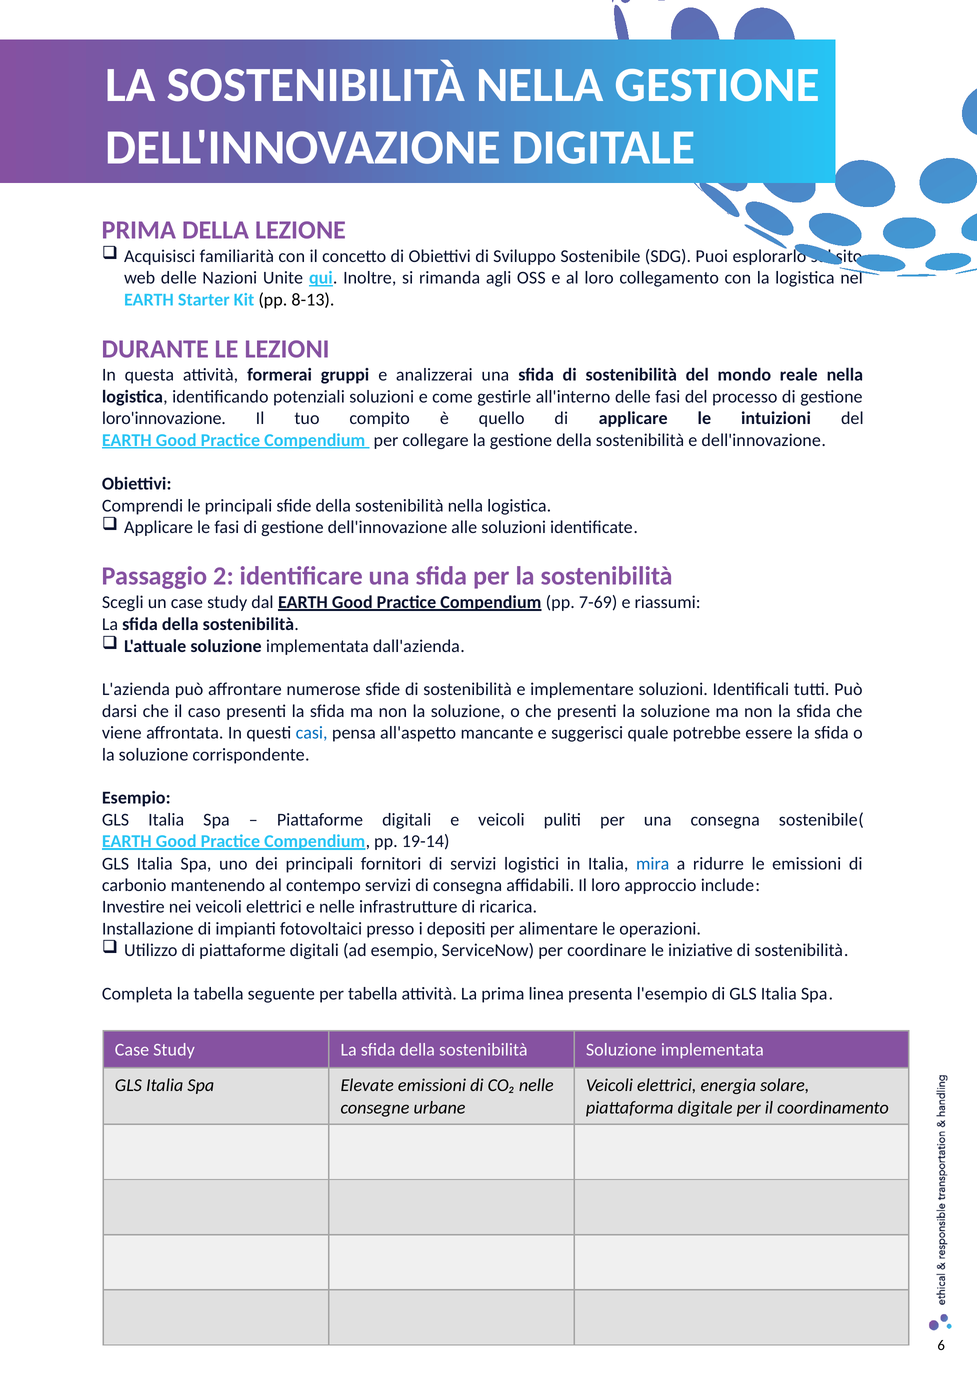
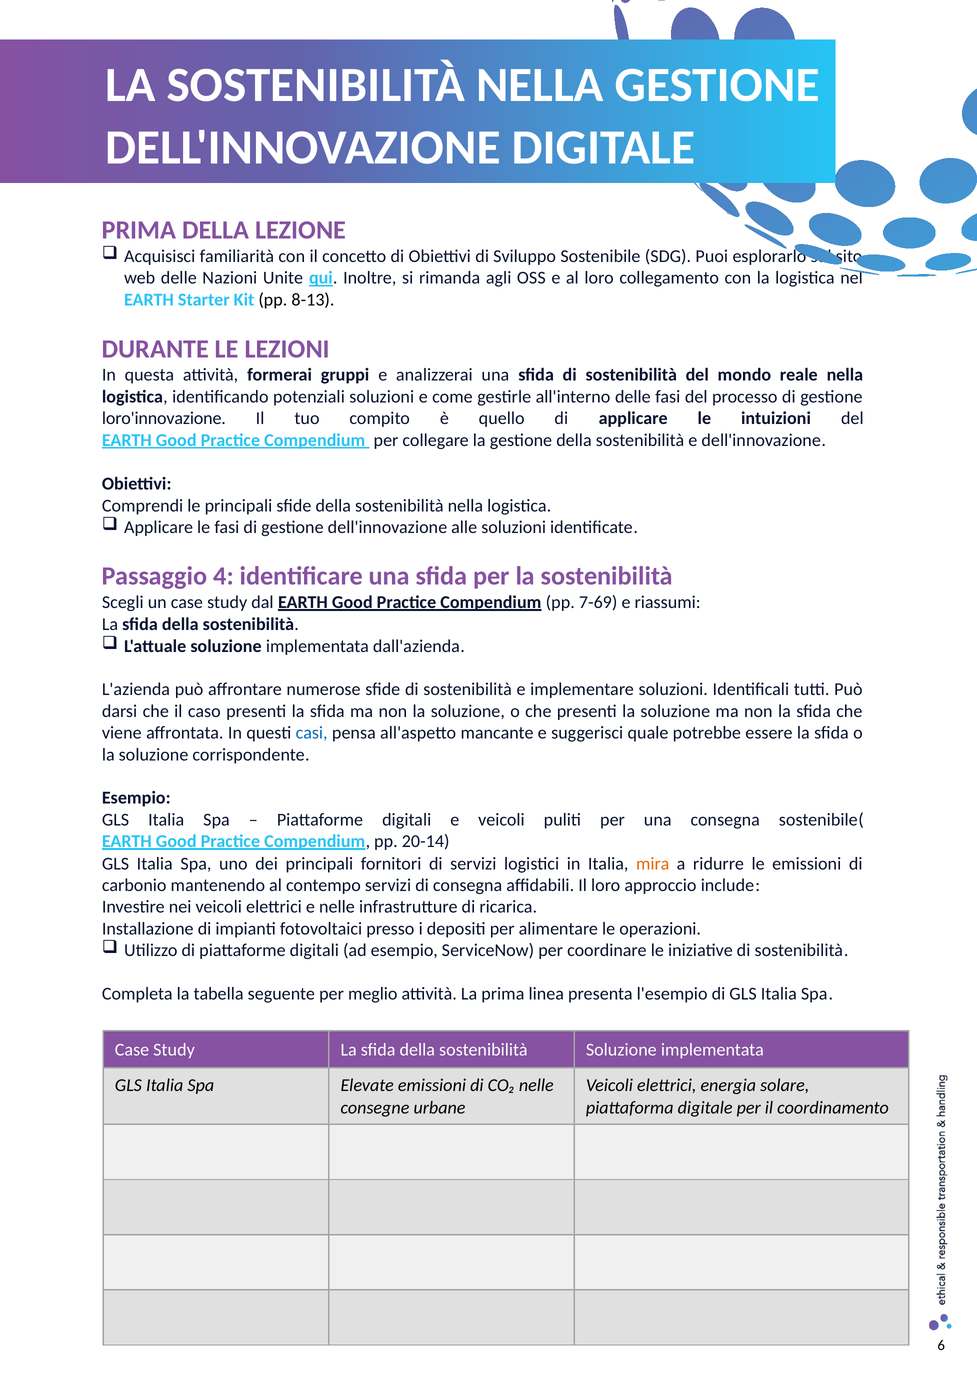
2: 2 -> 4 (224, 576)
19-14: 19-14 -> 20-14 (426, 841)
mira colour: blue -> orange (653, 863)
per tabella: tabella -> meglio (373, 994)
